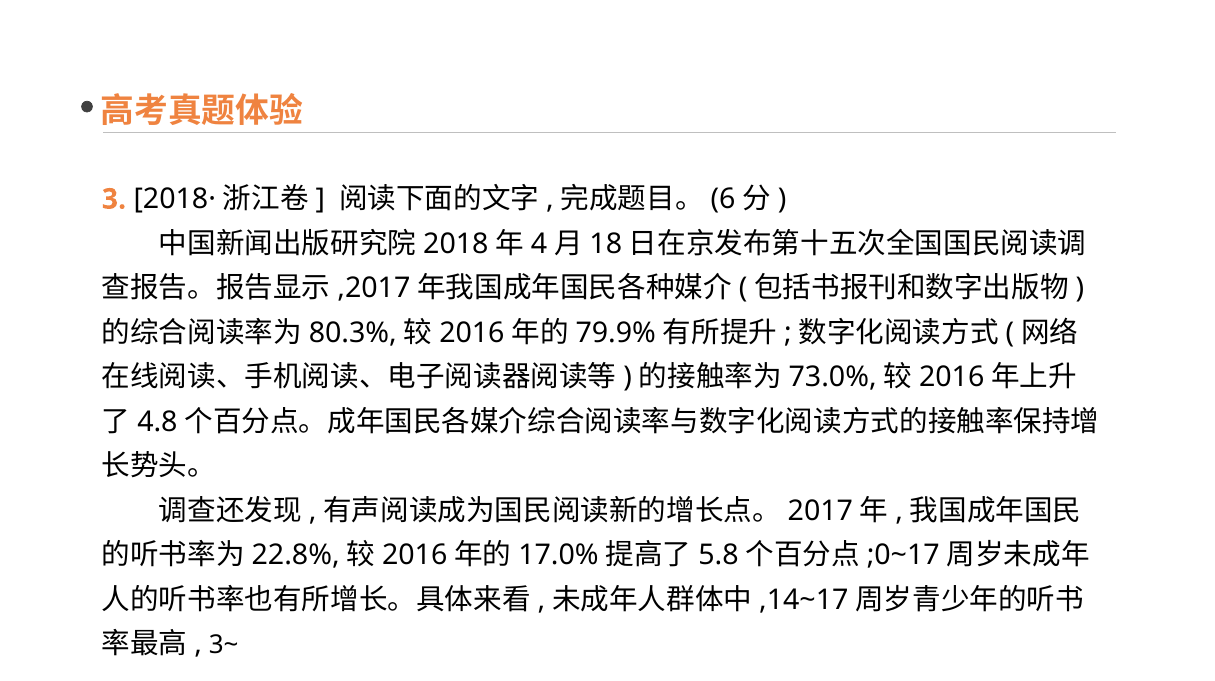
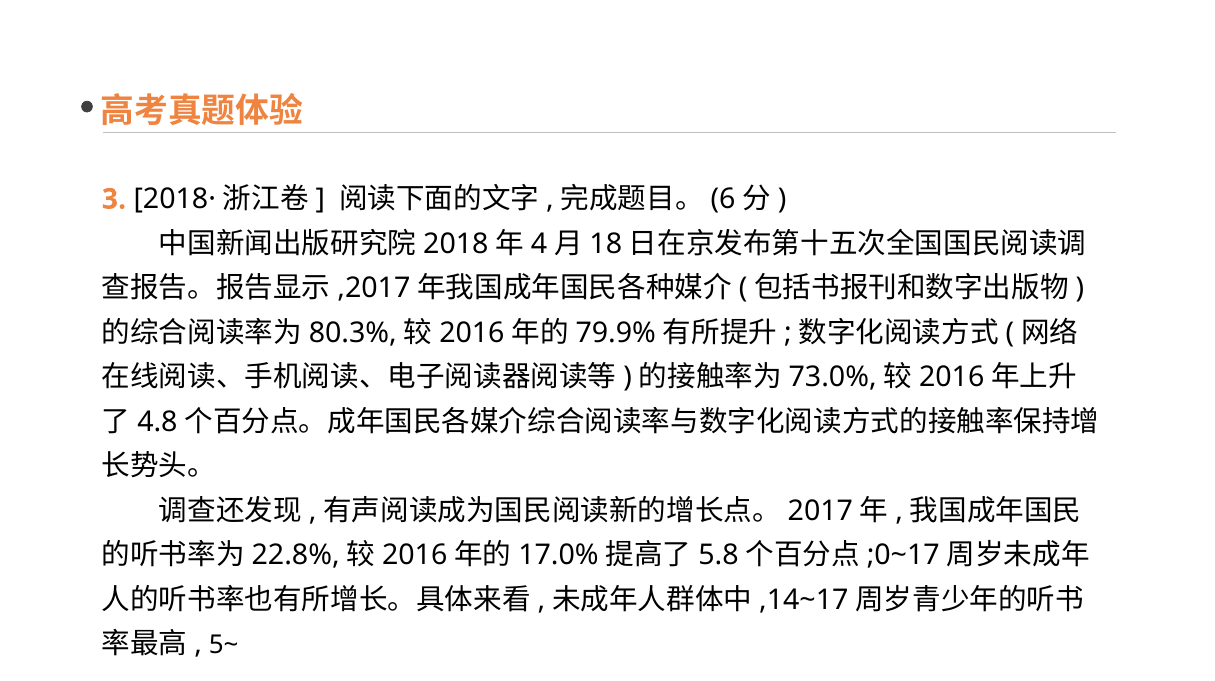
3~: 3~ -> 5~ (224, 646)
